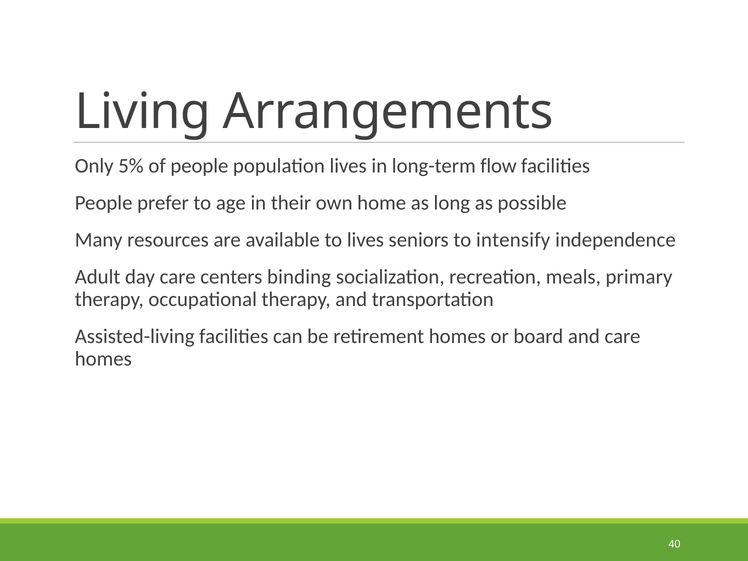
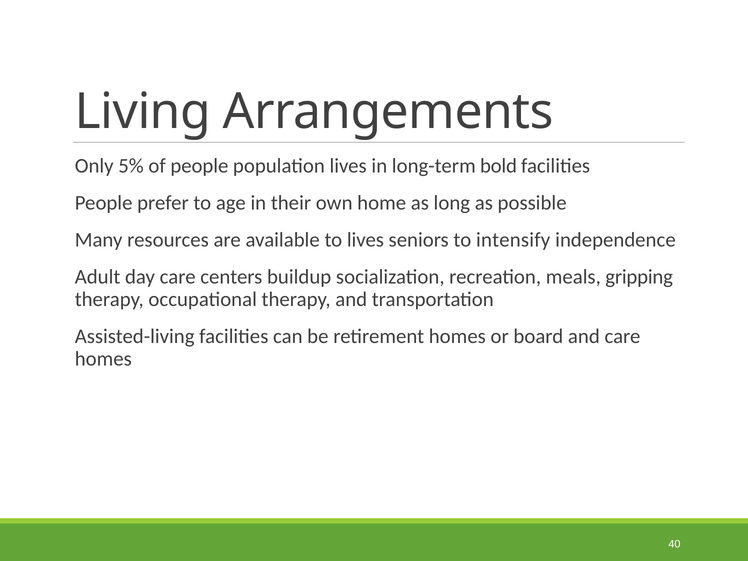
flow: flow -> bold (498, 166)
binding: binding -> buildup (299, 277)
primary: primary -> gripping (639, 277)
